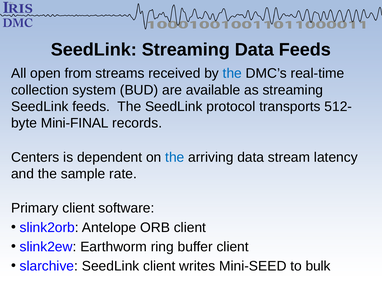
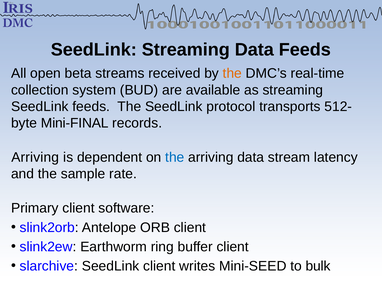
from: from -> beta (78, 73)
the colour: blue -> orange (232, 73)
Centers: Centers -> Arriving (35, 157)
